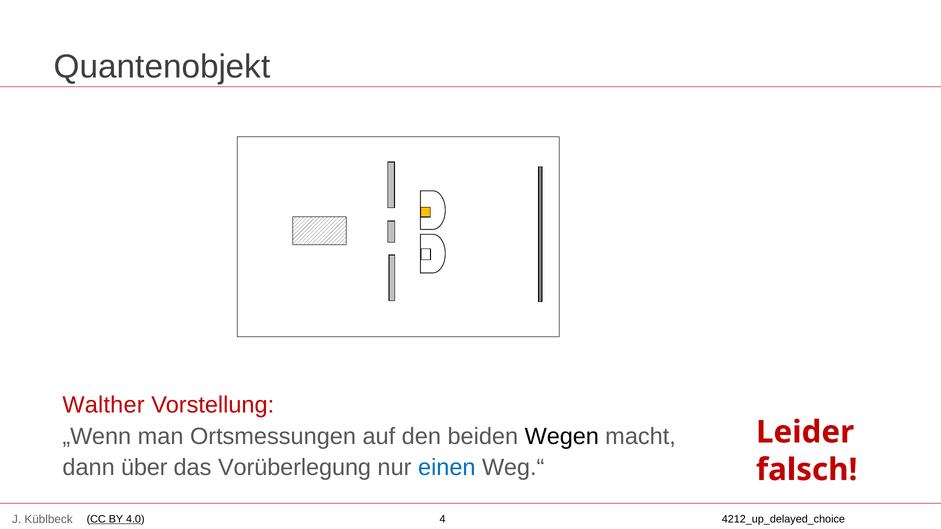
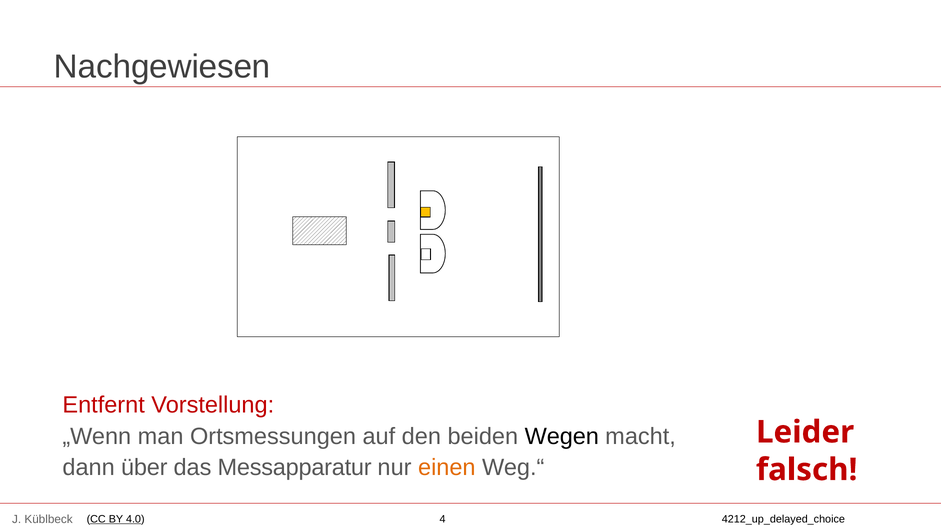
Quantenobjekt: Quantenobjekt -> Nachgewiesen (162, 67)
Walther: Walther -> Entfernt (104, 405)
Vorüberlegung: Vorüberlegung -> Messapparatur (295, 468)
einen colour: blue -> orange (447, 468)
